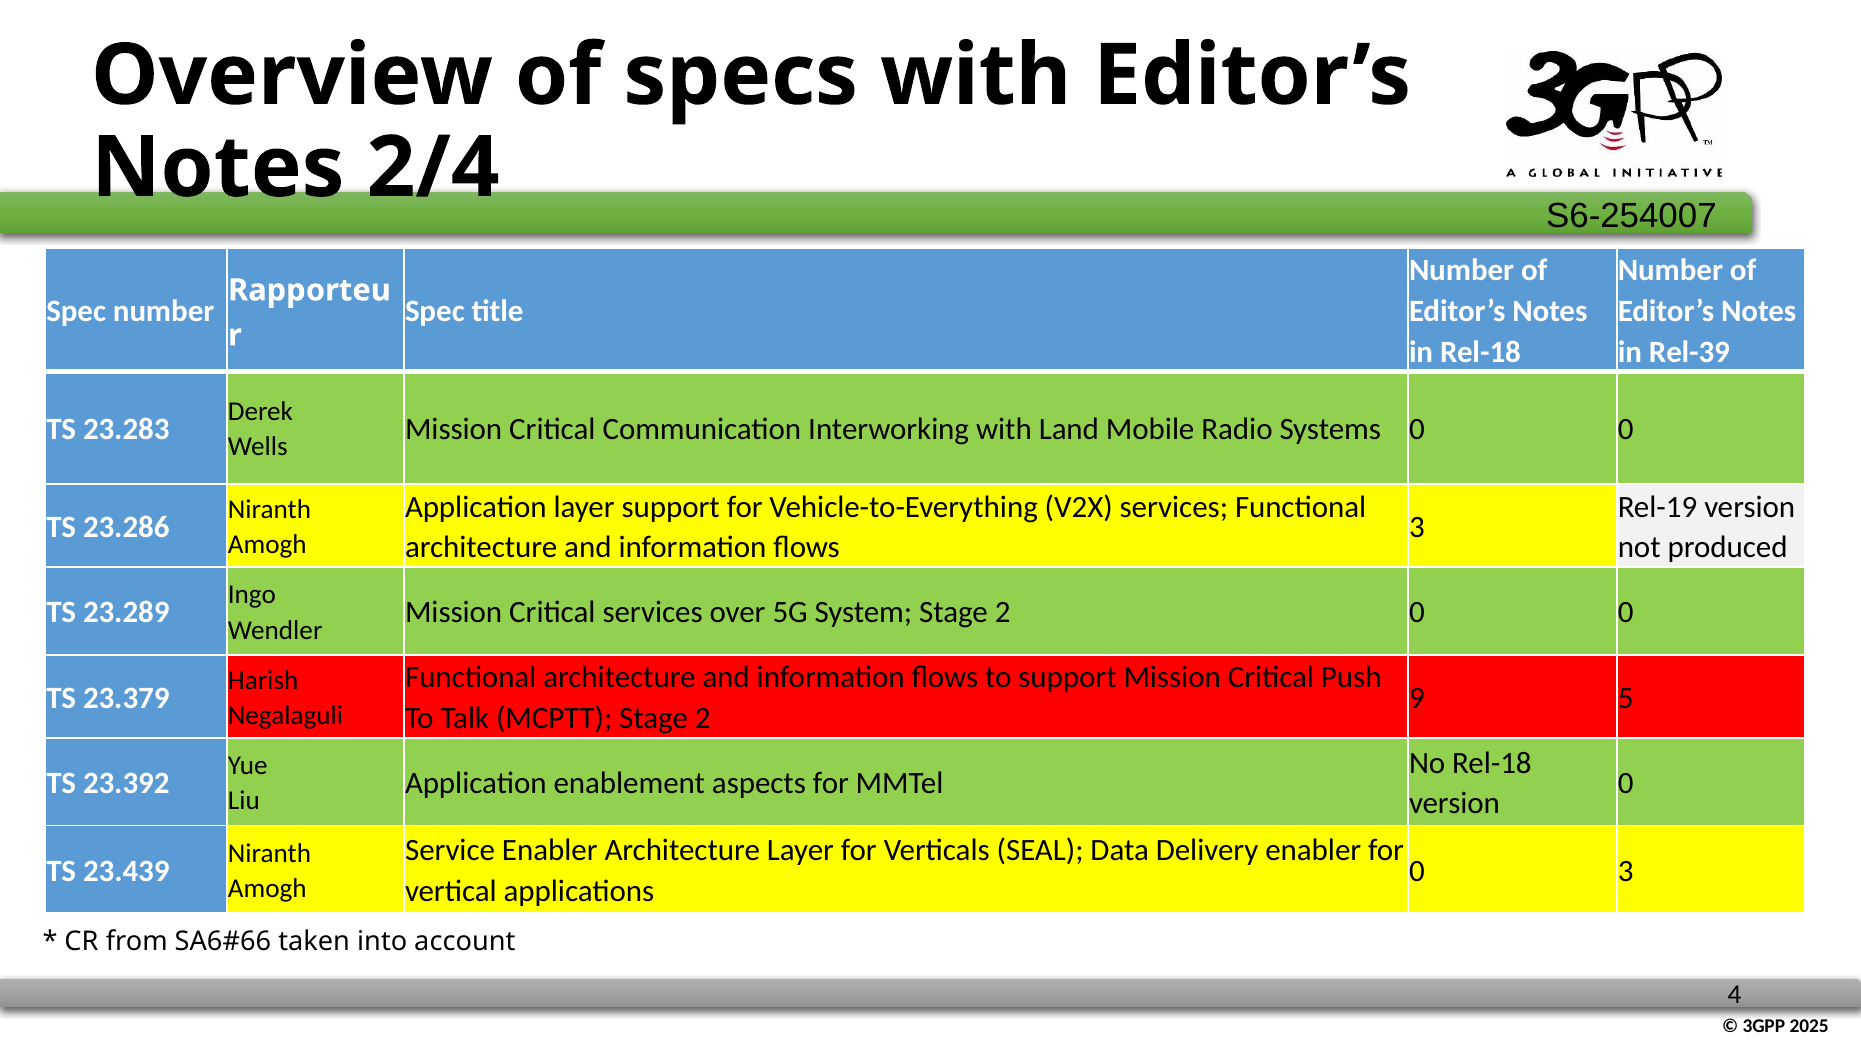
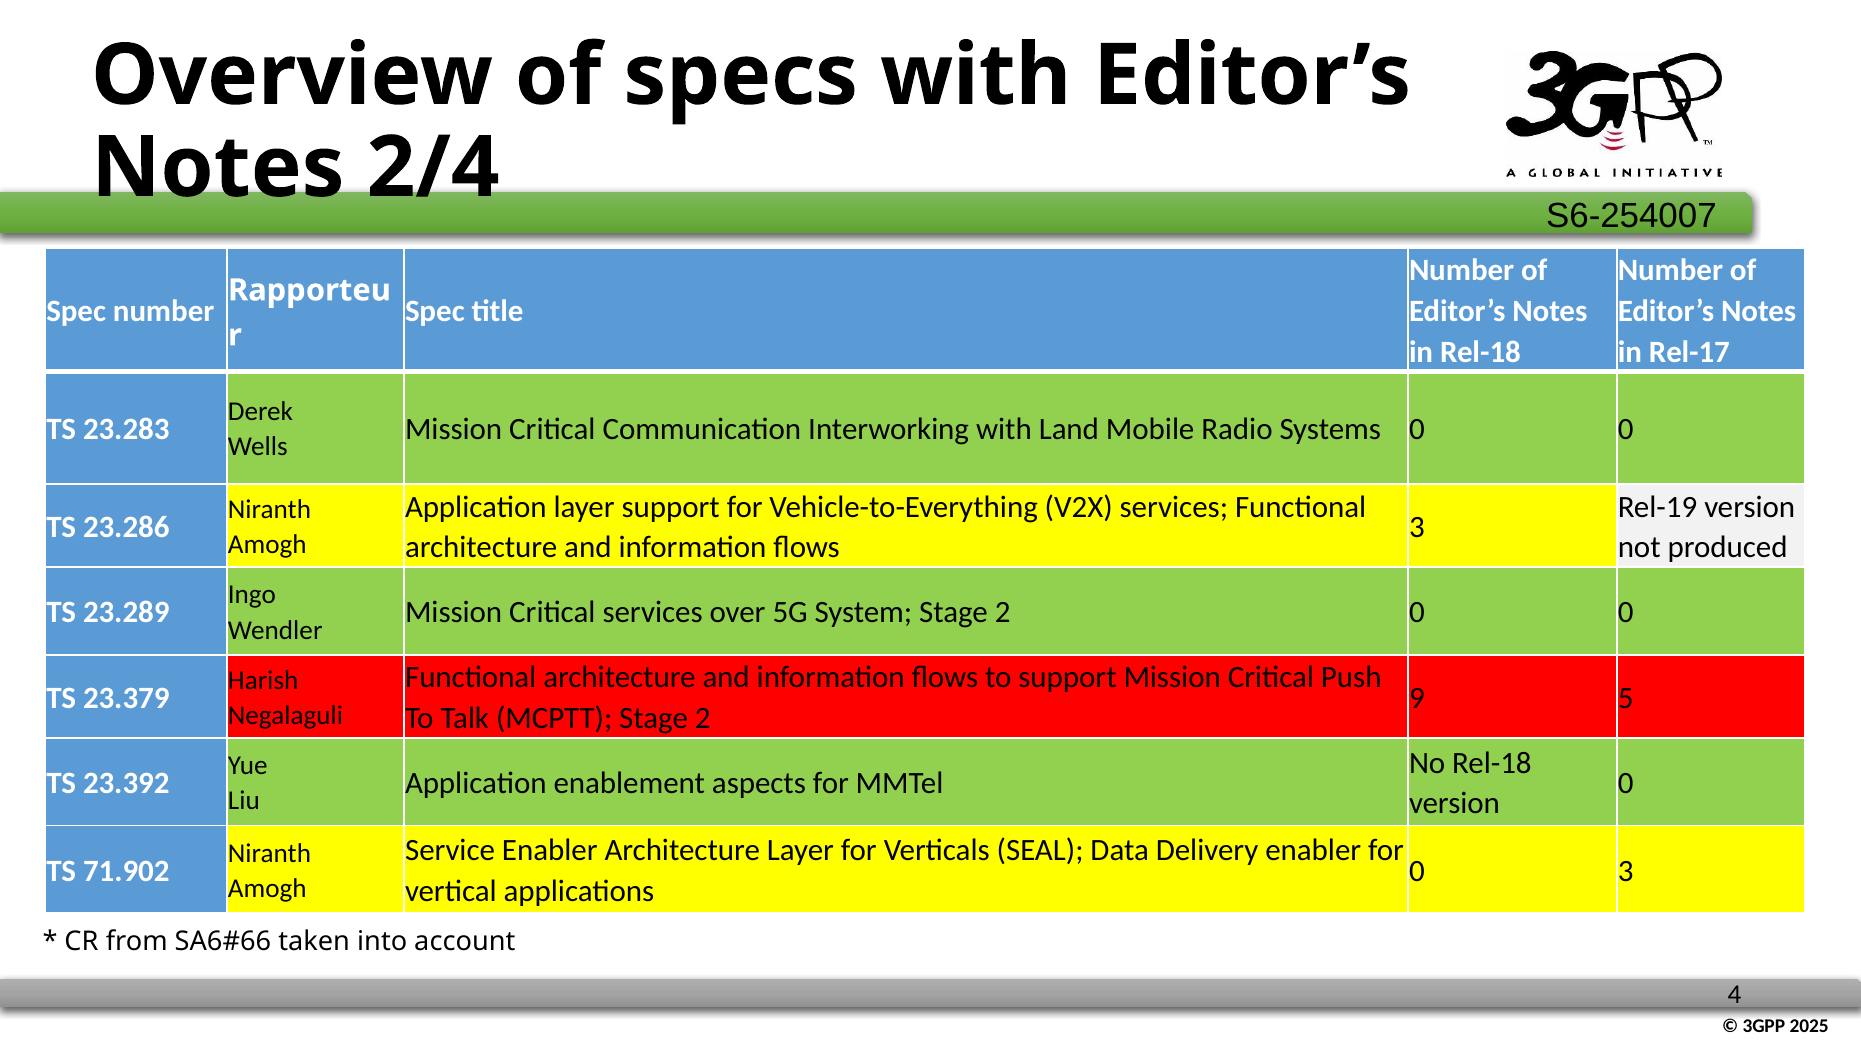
Rel-39: Rel-39 -> Rel-17 (1689, 352)
23.439: 23.439 -> 71.902 (126, 871)
